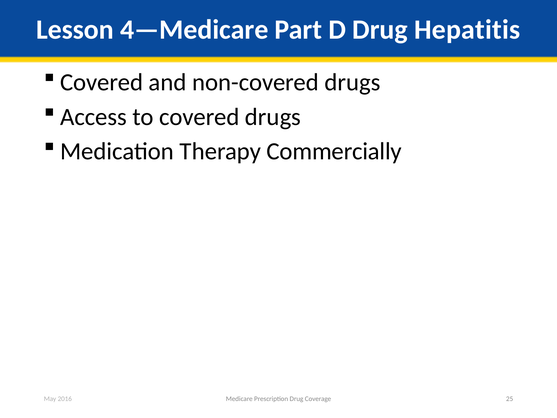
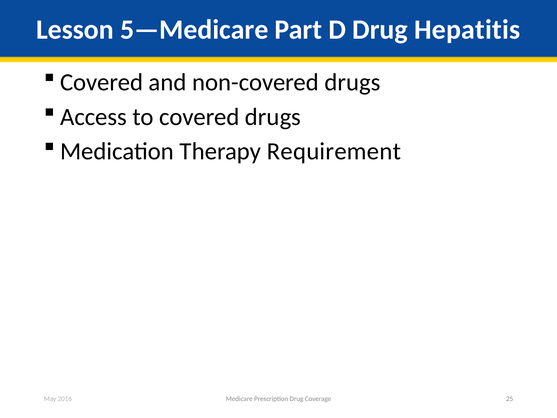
4—Medicare: 4—Medicare -> 5—Medicare (194, 30)
Commercially: Commercially -> Requirement (334, 151)
